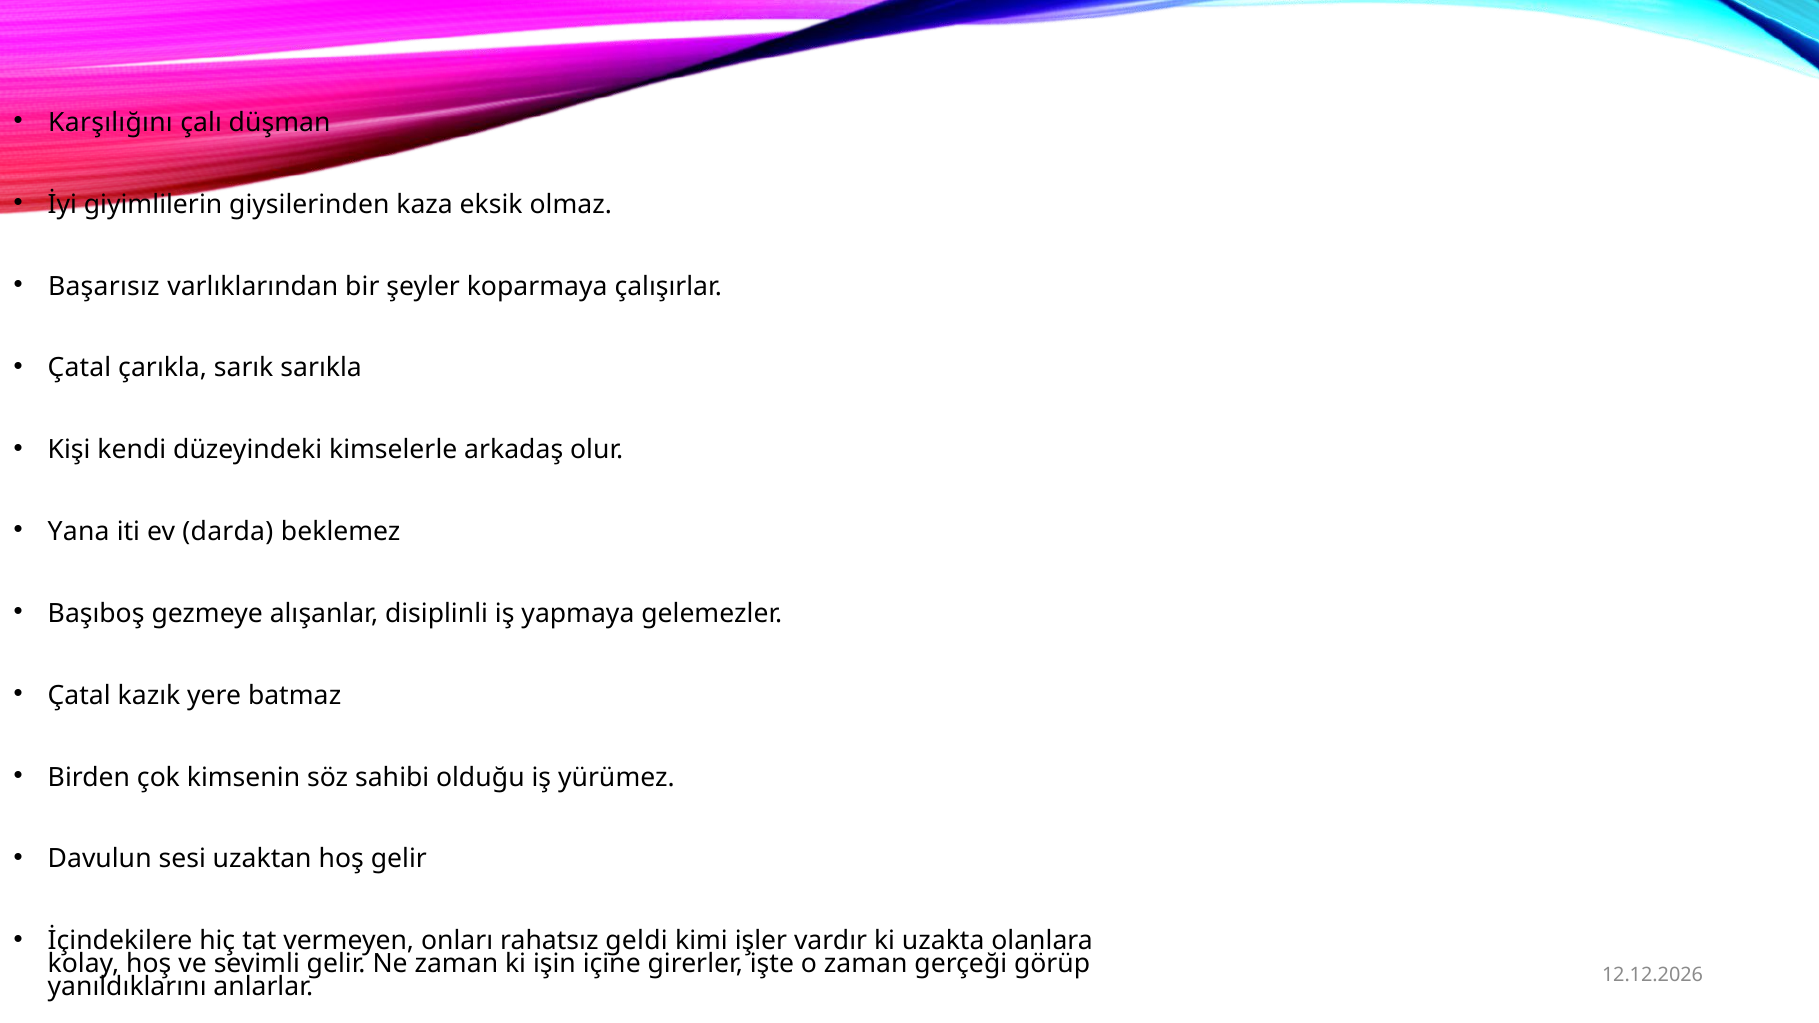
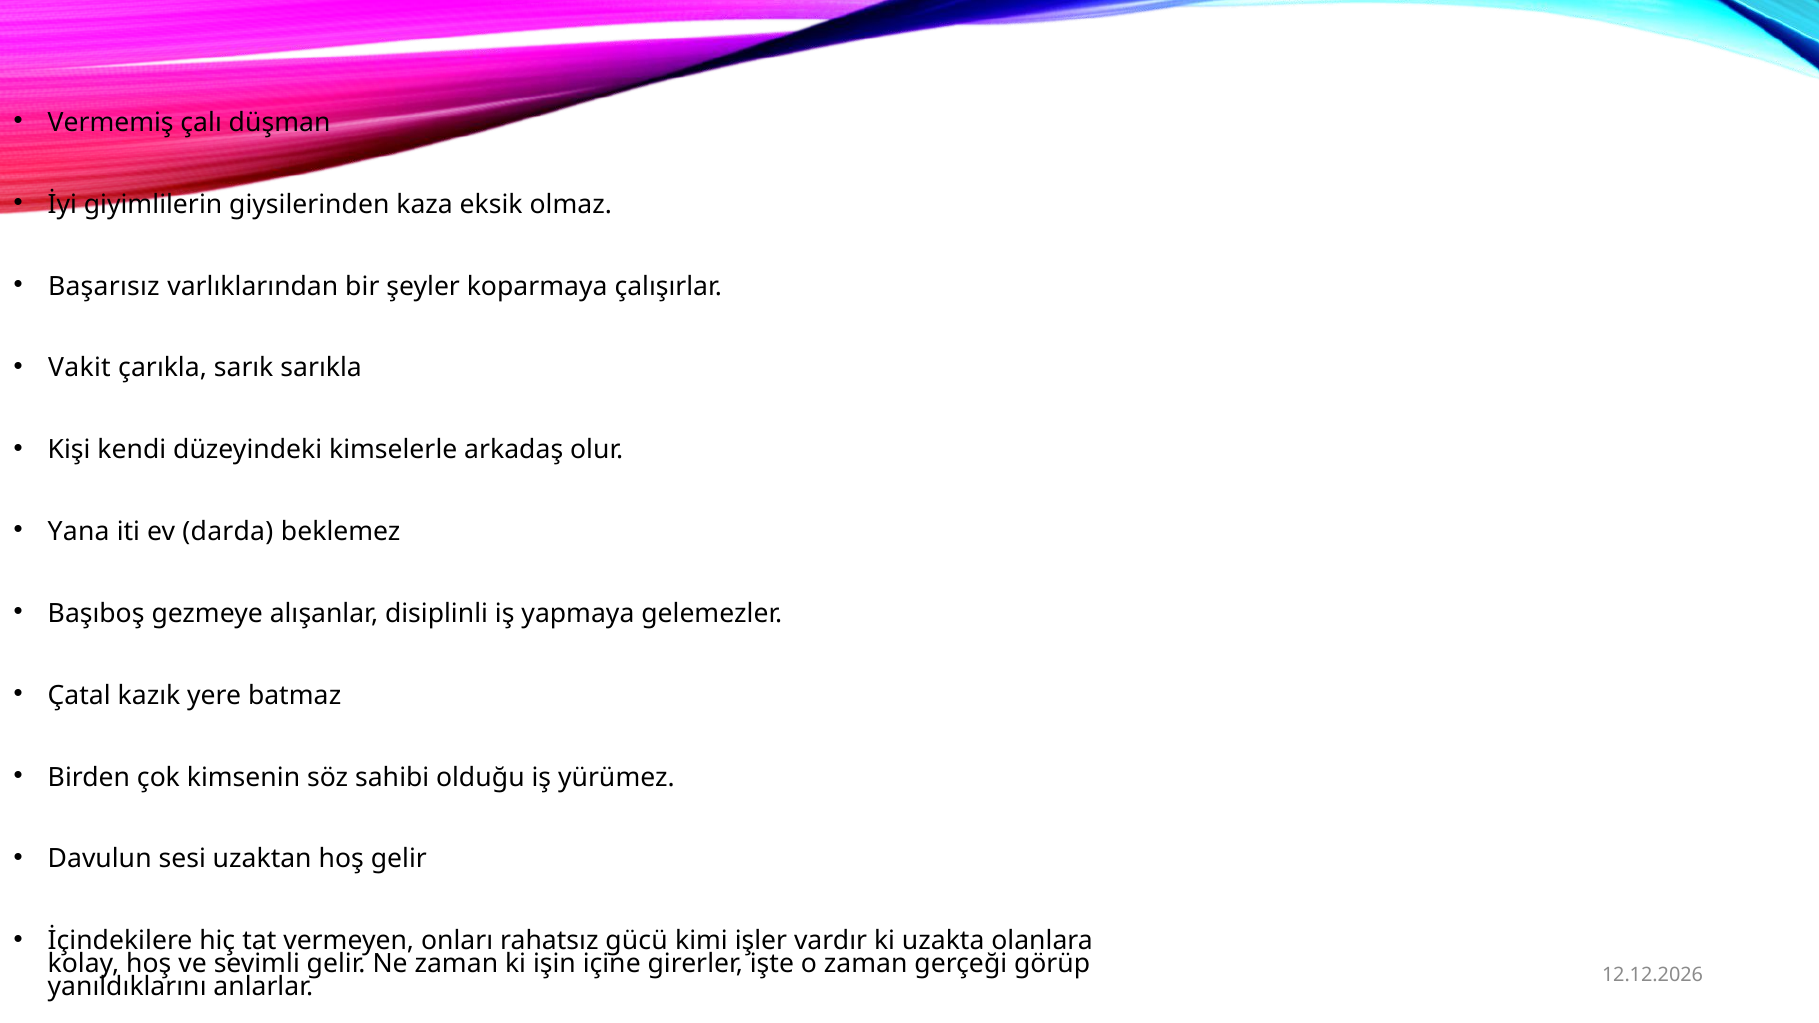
Karşılığını: Karşılığını -> Vermemiş (111, 123)
Çatal: Çatal -> Vakit (79, 368)
geldi: geldi -> gücü (637, 941)
